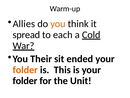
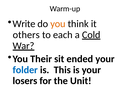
Allies: Allies -> Write (24, 24)
spread: spread -> others (26, 35)
folder colour: orange -> blue (25, 70)
folder: folder -> losers (25, 80)
